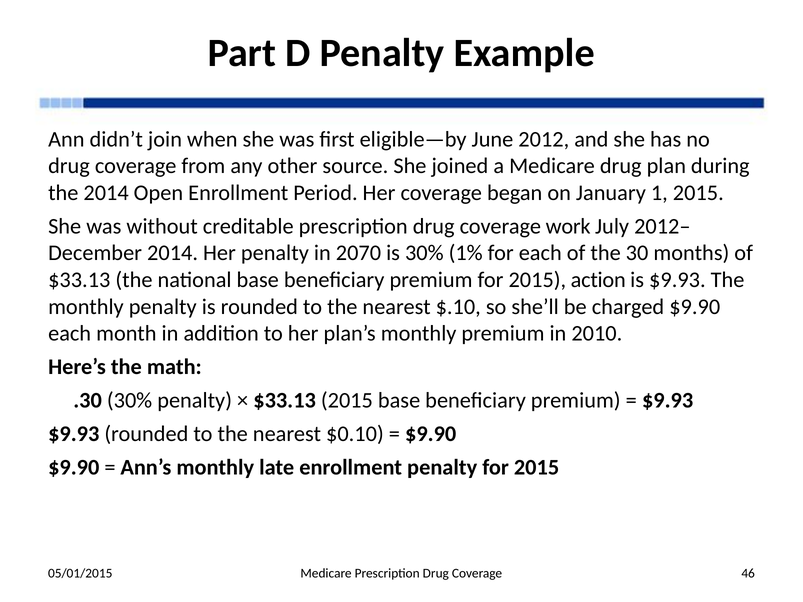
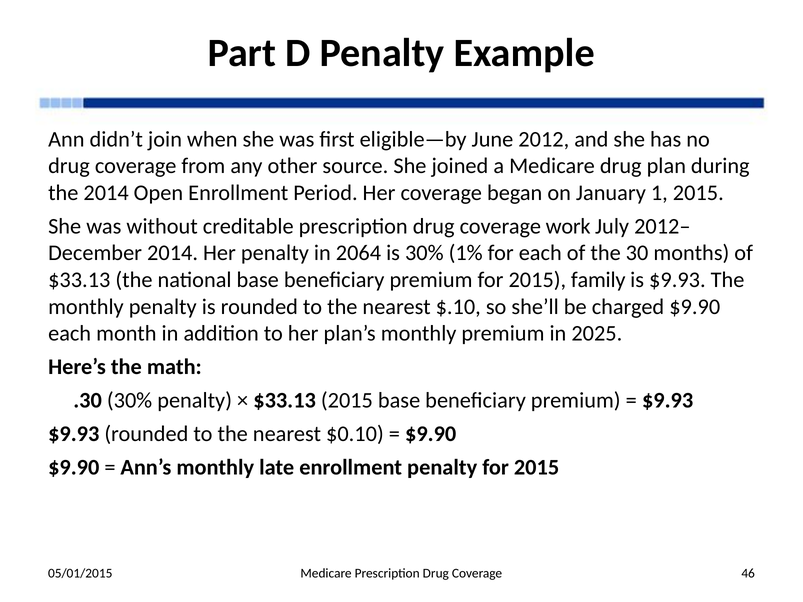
2070: 2070 -> 2064 (358, 253)
action: action -> family (598, 280)
2010: 2010 -> 2025 (597, 334)
